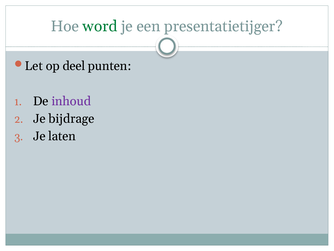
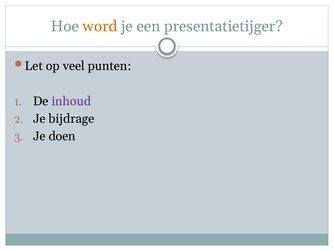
word colour: green -> orange (100, 26)
deel: deel -> veel (74, 66)
laten: laten -> doen (62, 136)
